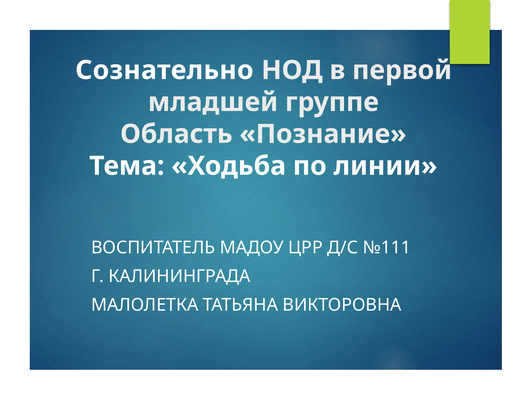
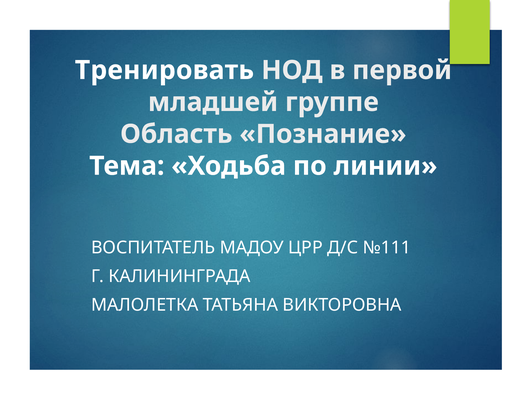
Сознательно: Сознательно -> Тренировать (164, 70)
